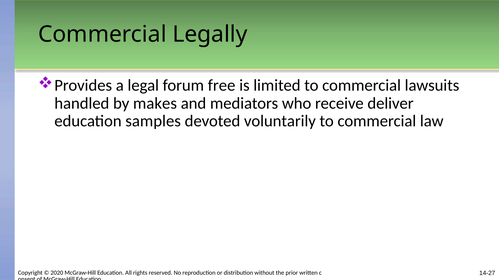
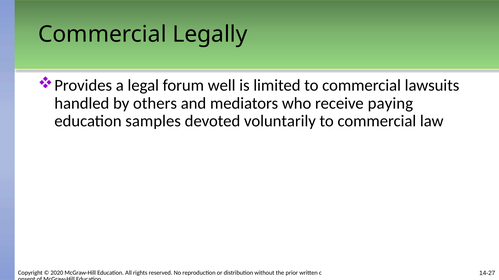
free: free -> well (222, 85)
makes: makes -> others (155, 103)
deliver: deliver -> paying (390, 103)
